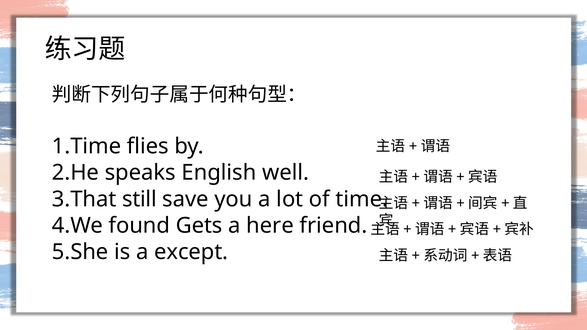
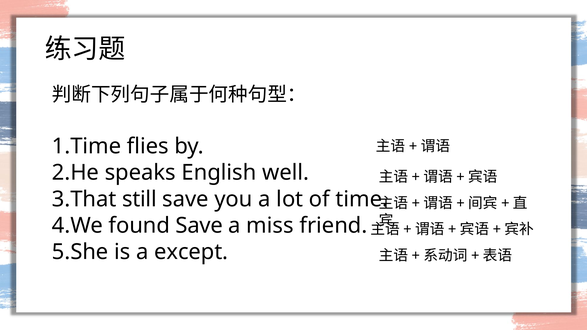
found Gets: Gets -> Save (199, 226)
here: here -> miss (270, 226)
